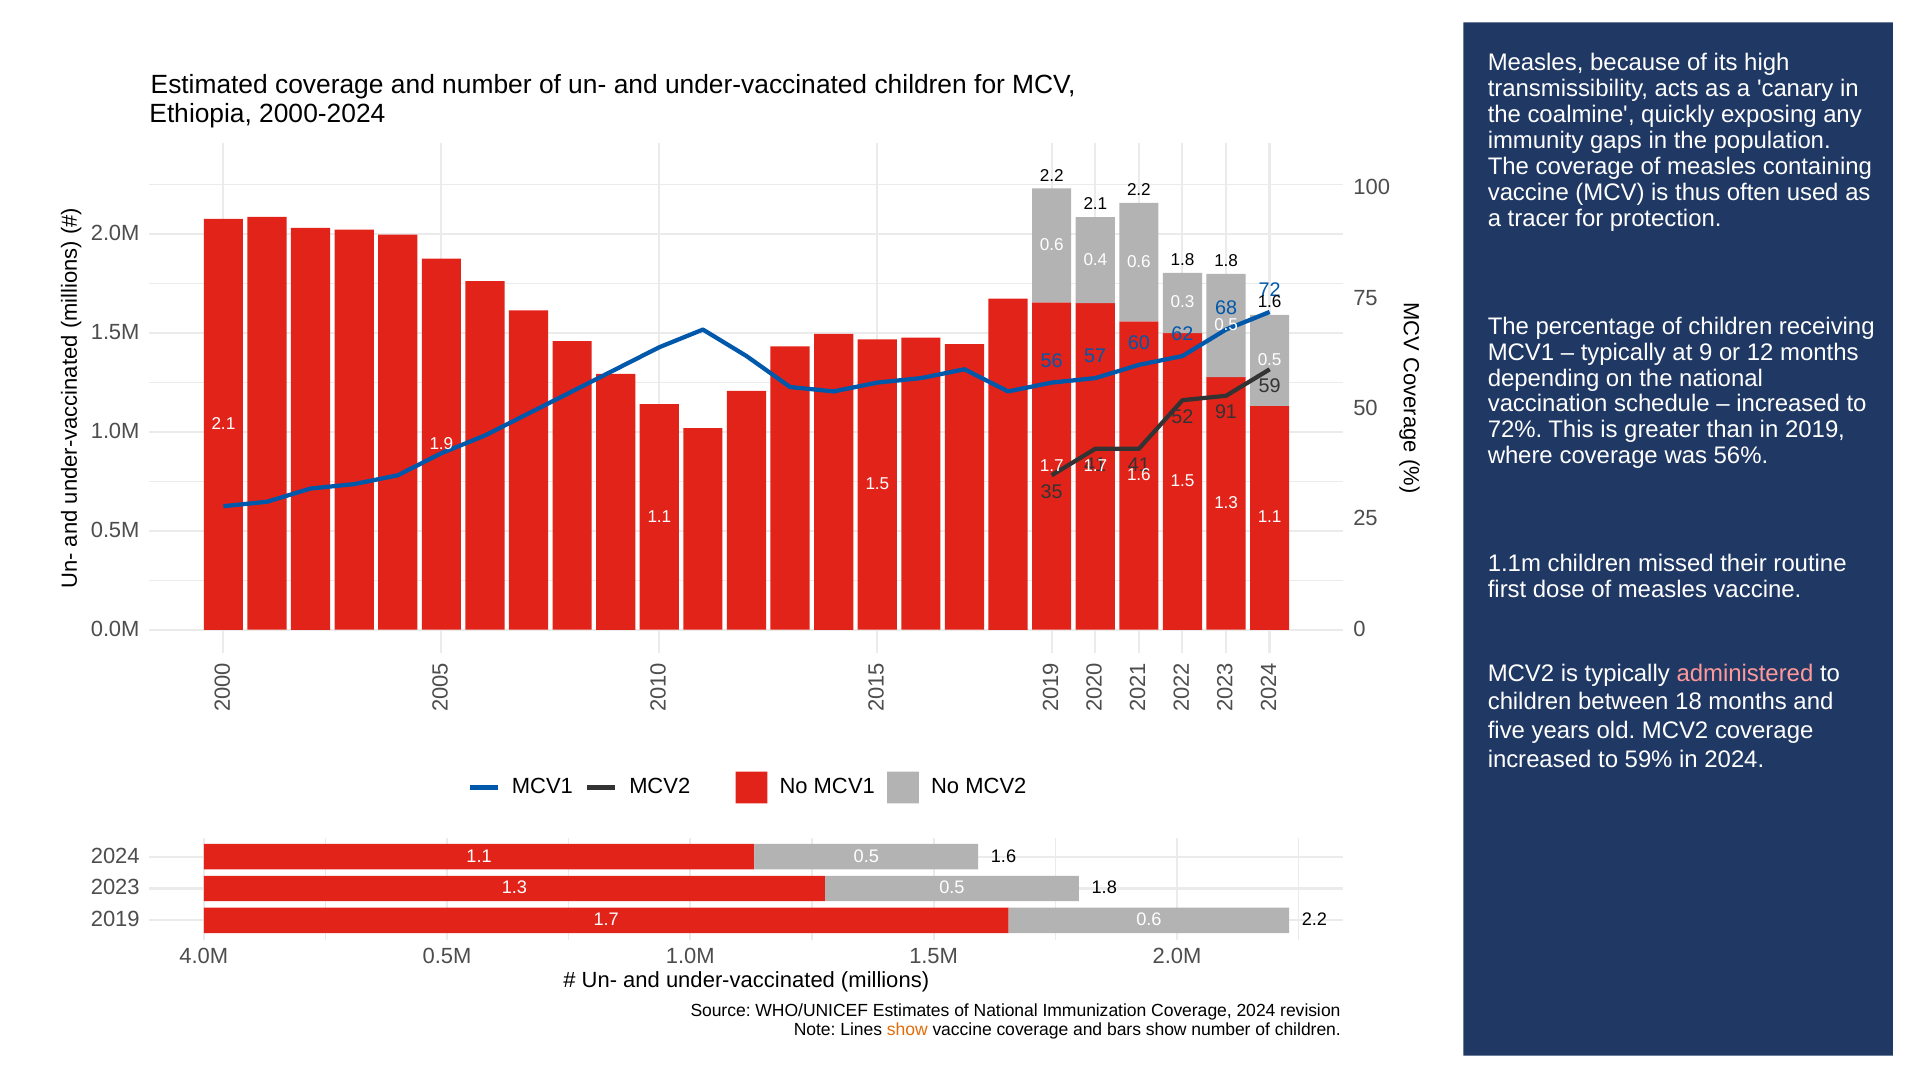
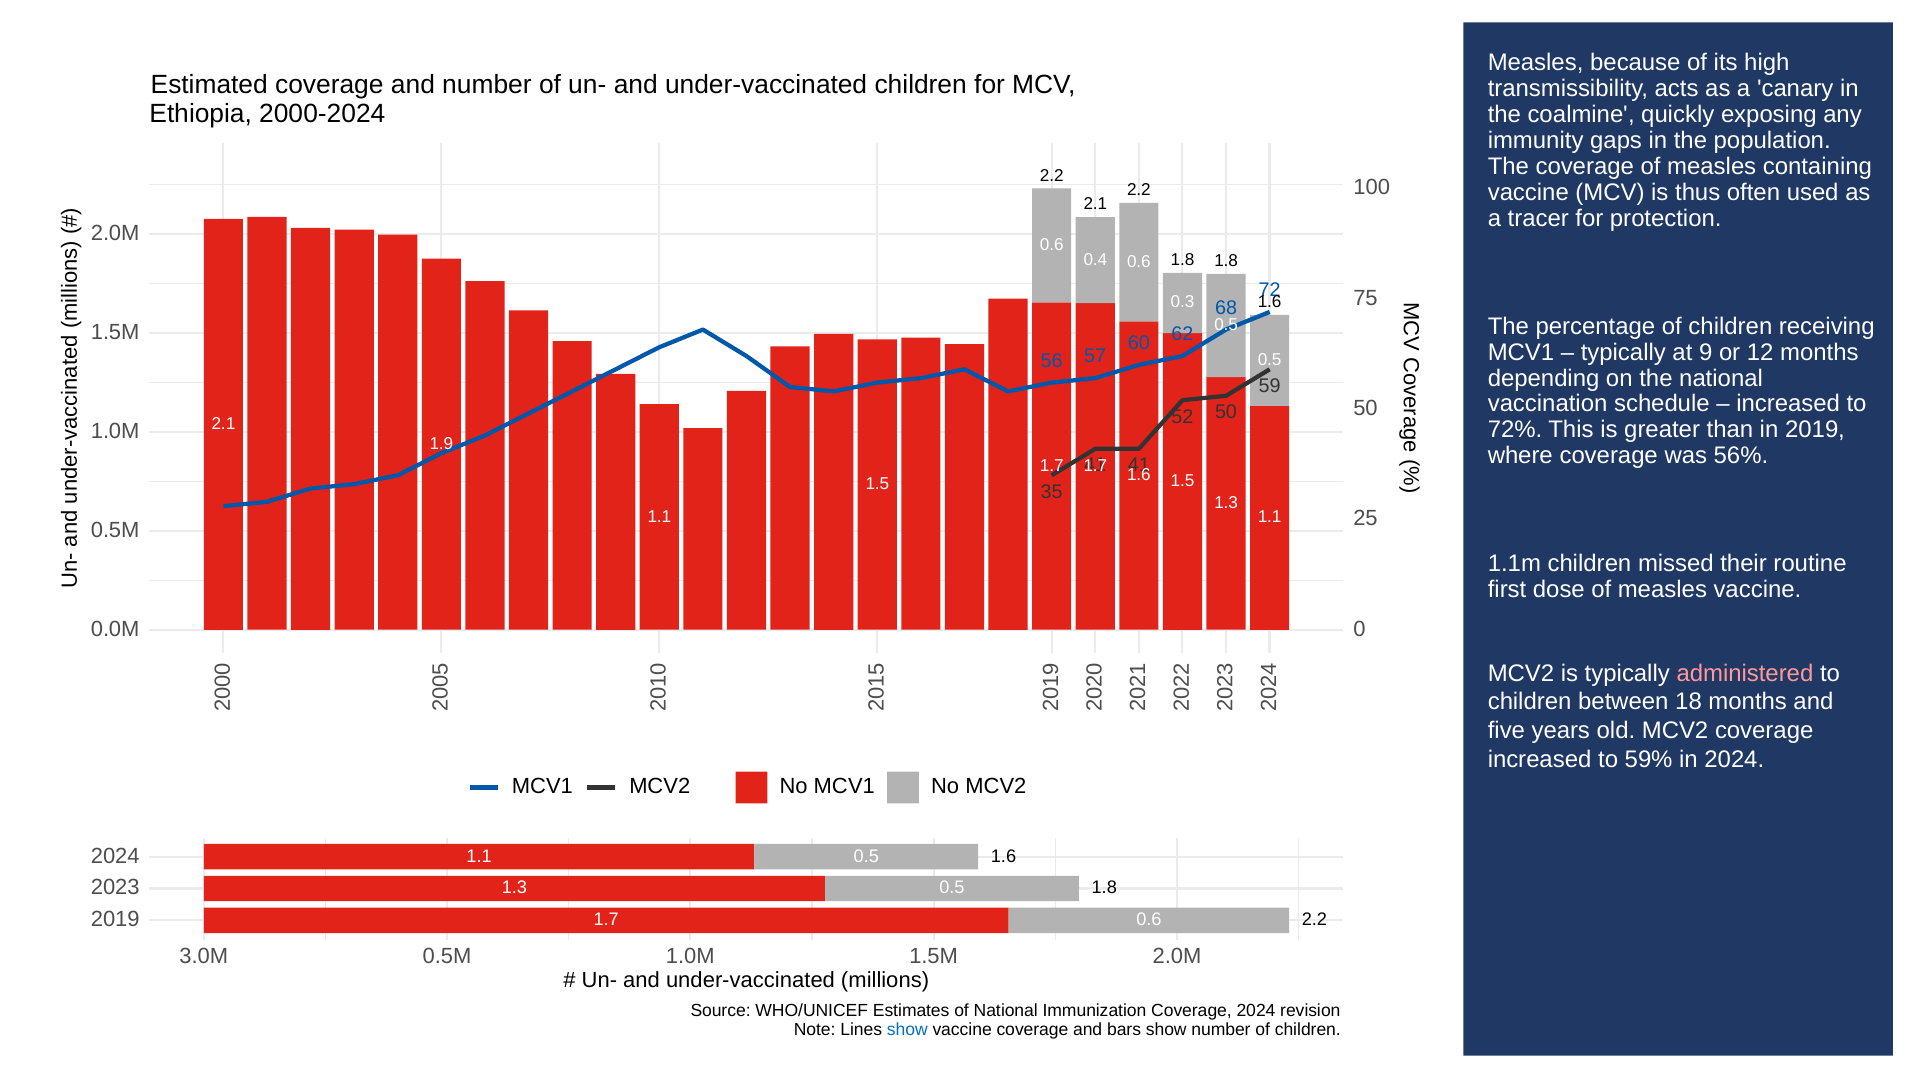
52 91: 91 -> 50 (1226, 412)
4.0M: 4.0M -> 3.0M (204, 957)
show colour: orange -> blue (907, 1030)
